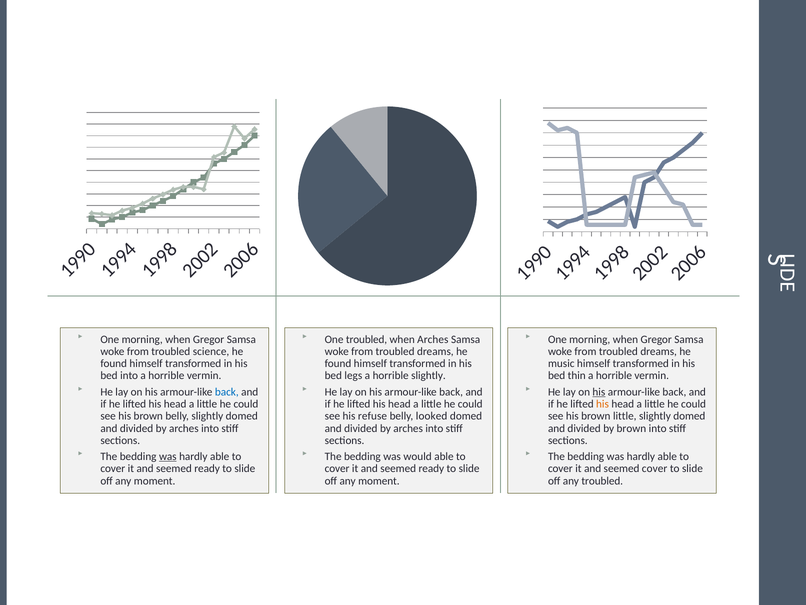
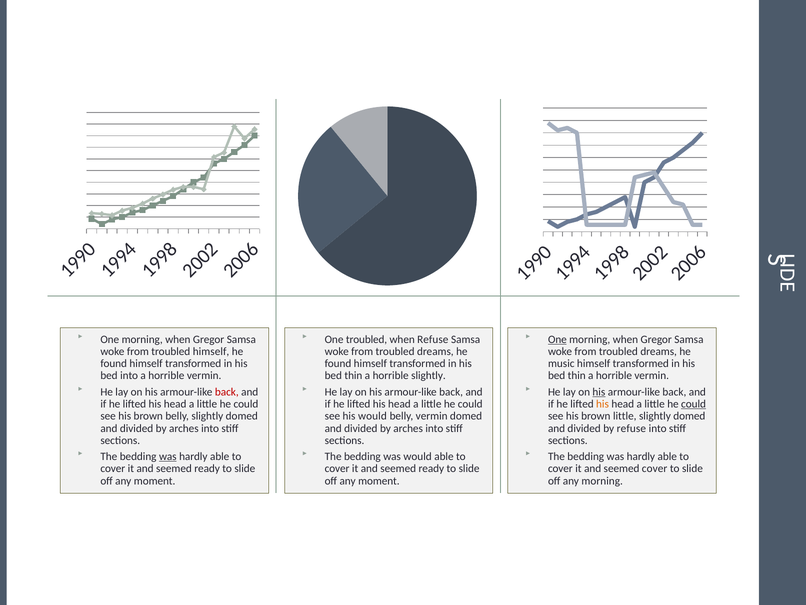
when Arches: Arches -> Refuse (433, 339)
One underline: none -> present (557, 339)
troubled science: science -> himself (211, 351)
legs: legs -> thin (353, 375)
back colour: blue -> red (227, 392)
could underline: none -> present (694, 404)
his refuse: refuse -> would (372, 416)
belly looked: looked -> vermin (432, 416)
by brown: brown -> refuse (631, 428)
any troubled: troubled -> morning (602, 480)
